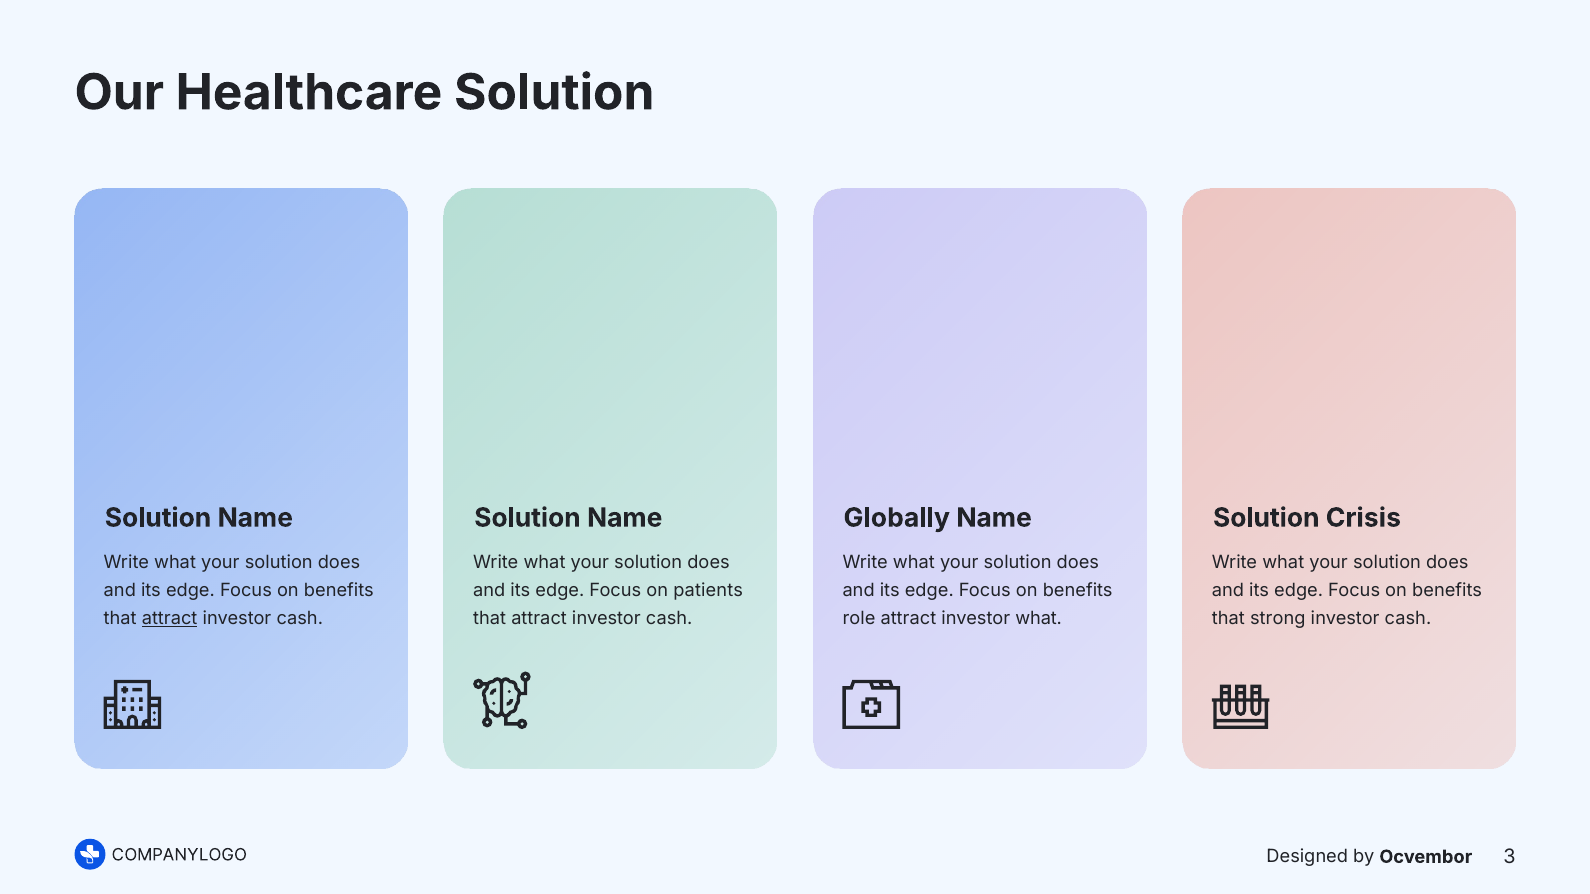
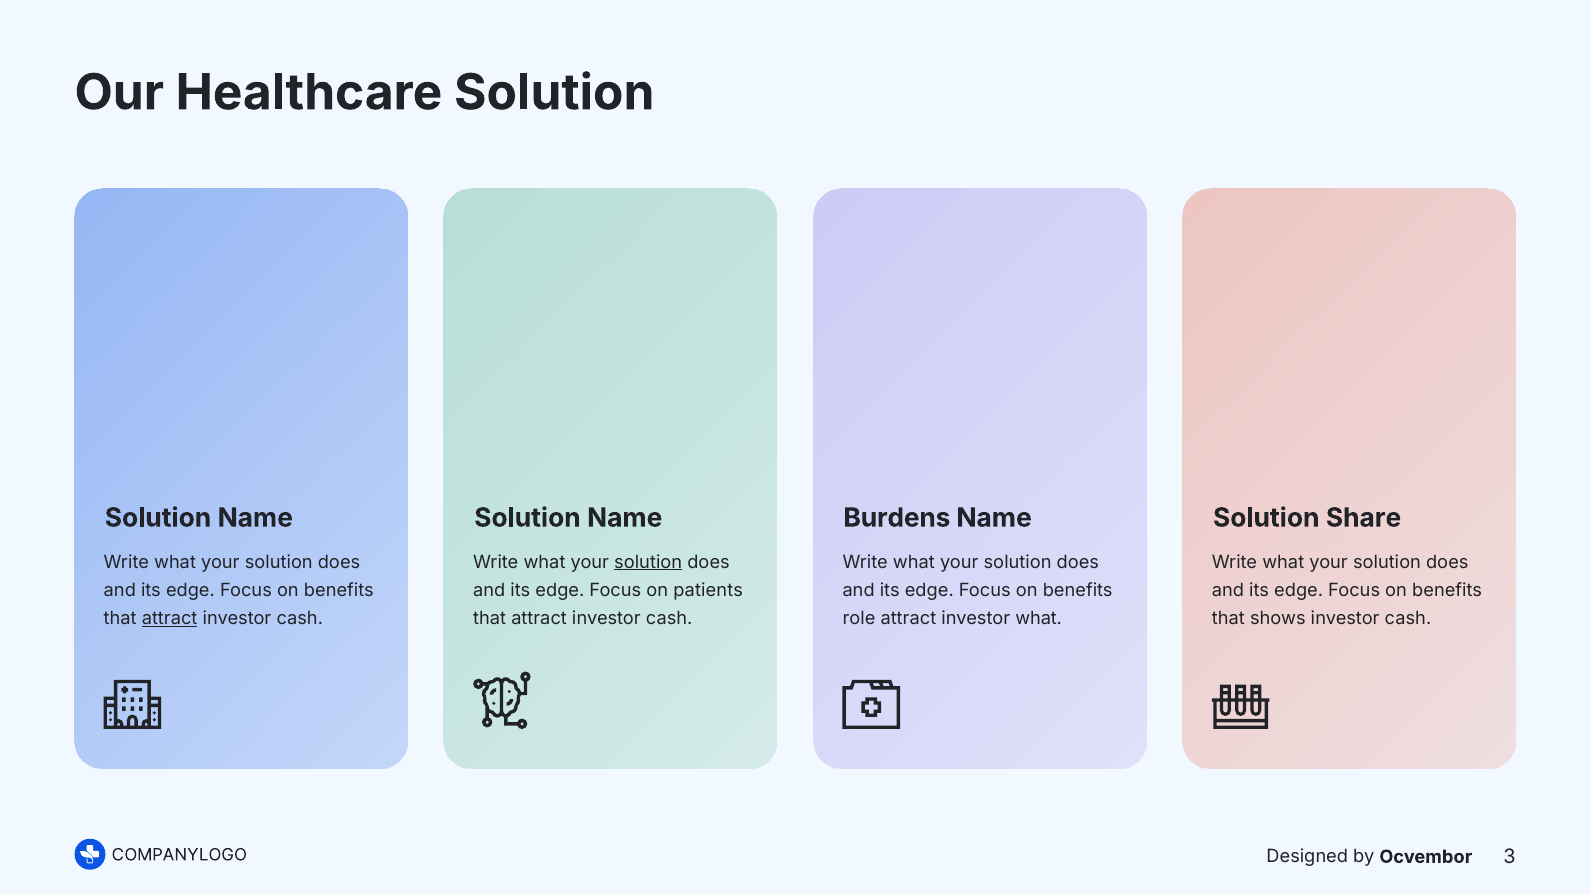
Globally: Globally -> Burdens (897, 518)
Crisis: Crisis -> Share (1364, 518)
solution underline: none -> present (648, 562)
strong: strong -> shows (1278, 619)
